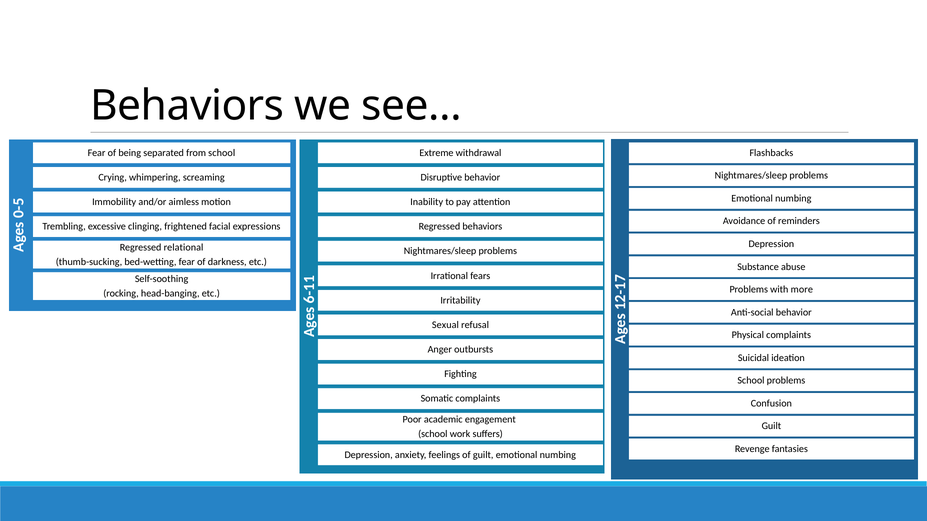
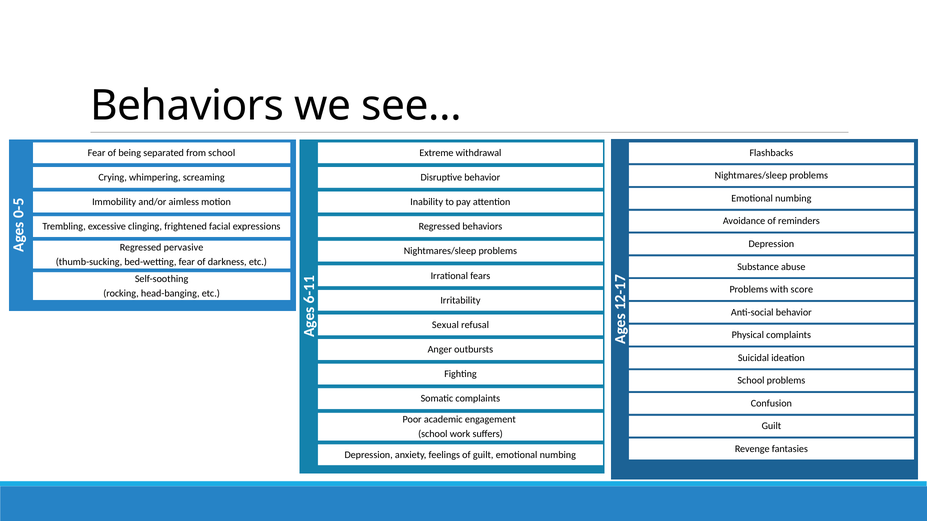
relational: relational -> pervasive (183, 247)
more: more -> score (802, 290)
